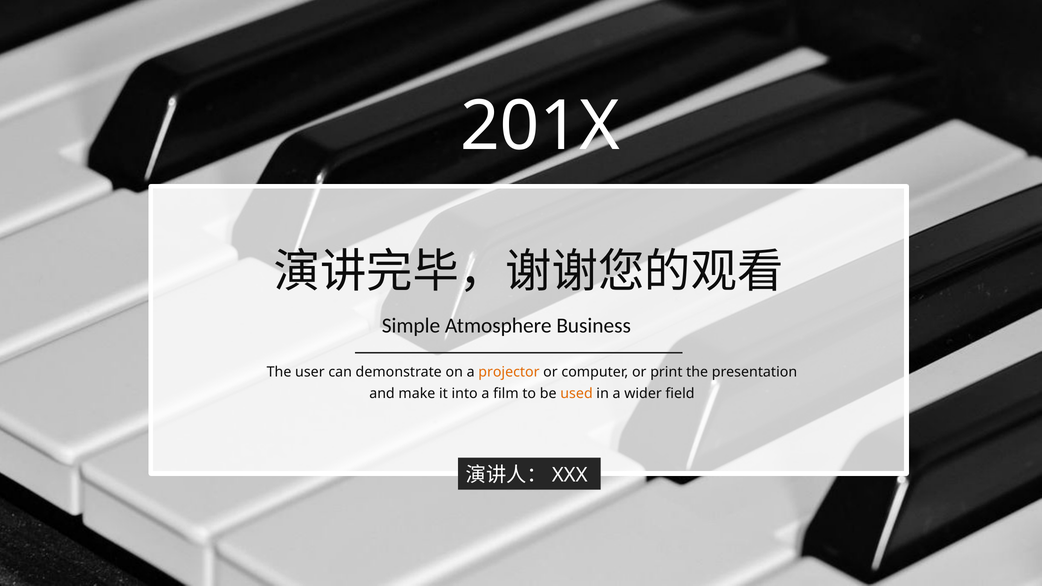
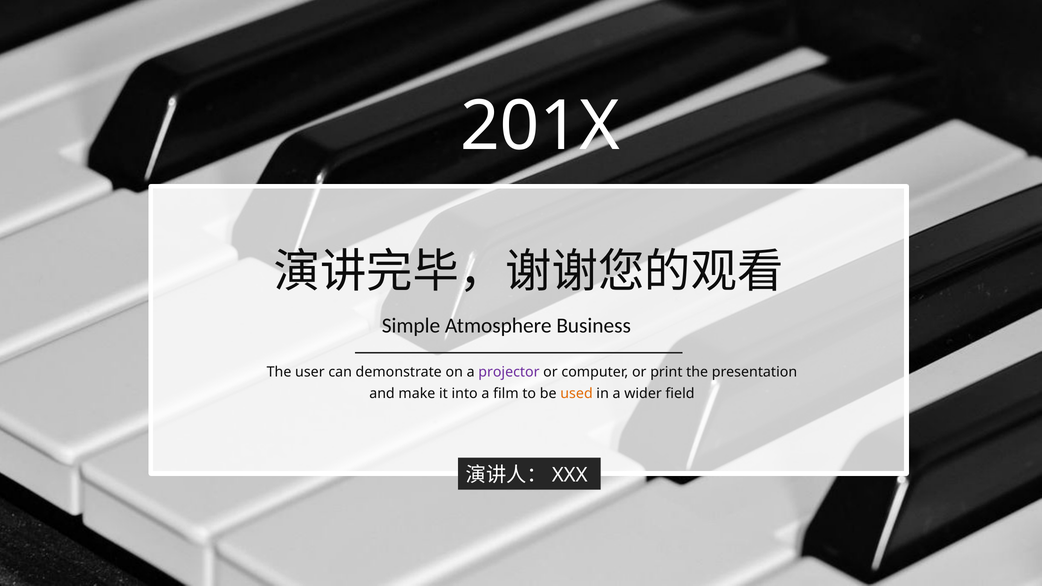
projector colour: orange -> purple (509, 372)
